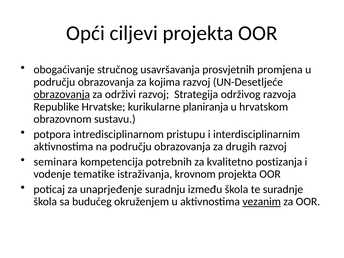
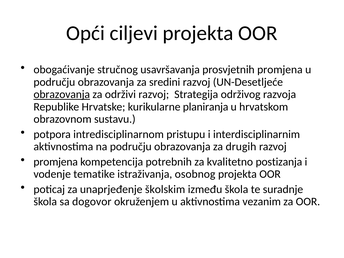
kojima: kojima -> sredini (165, 82)
seminara: seminara -> promjena (56, 162)
krovnom: krovnom -> osobnog (195, 174)
suradnju: suradnju -> školskim (165, 189)
budućeg: budućeg -> dogovor (92, 202)
vezanim underline: present -> none (262, 202)
